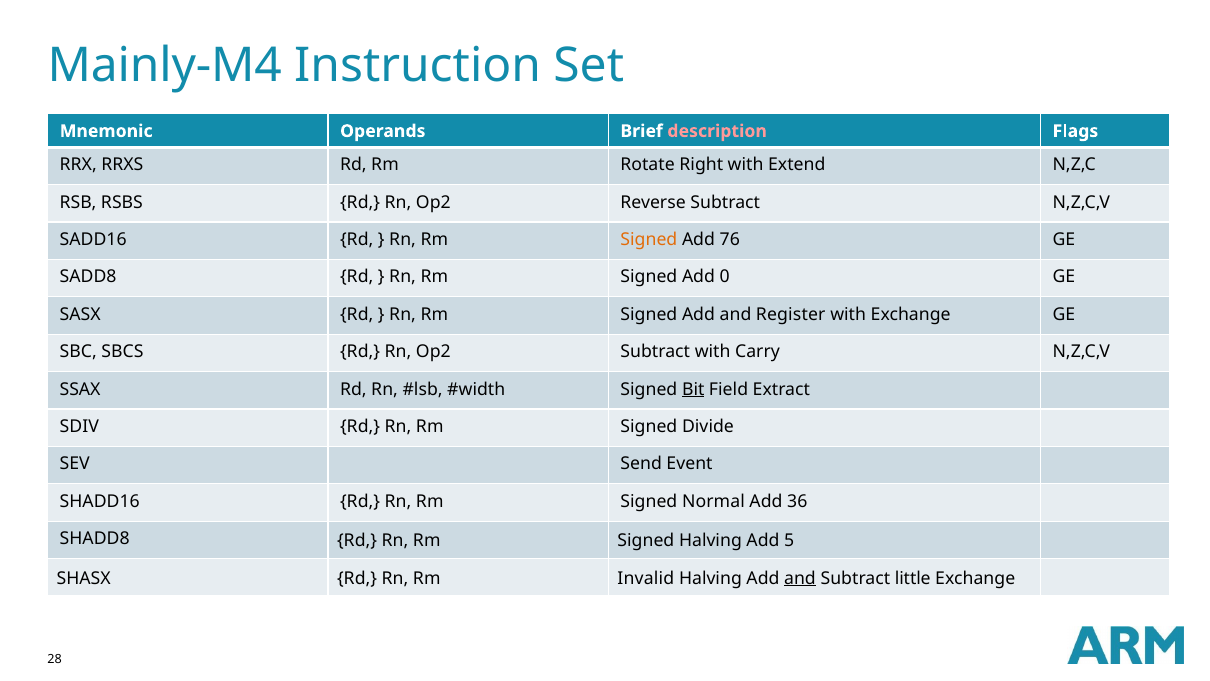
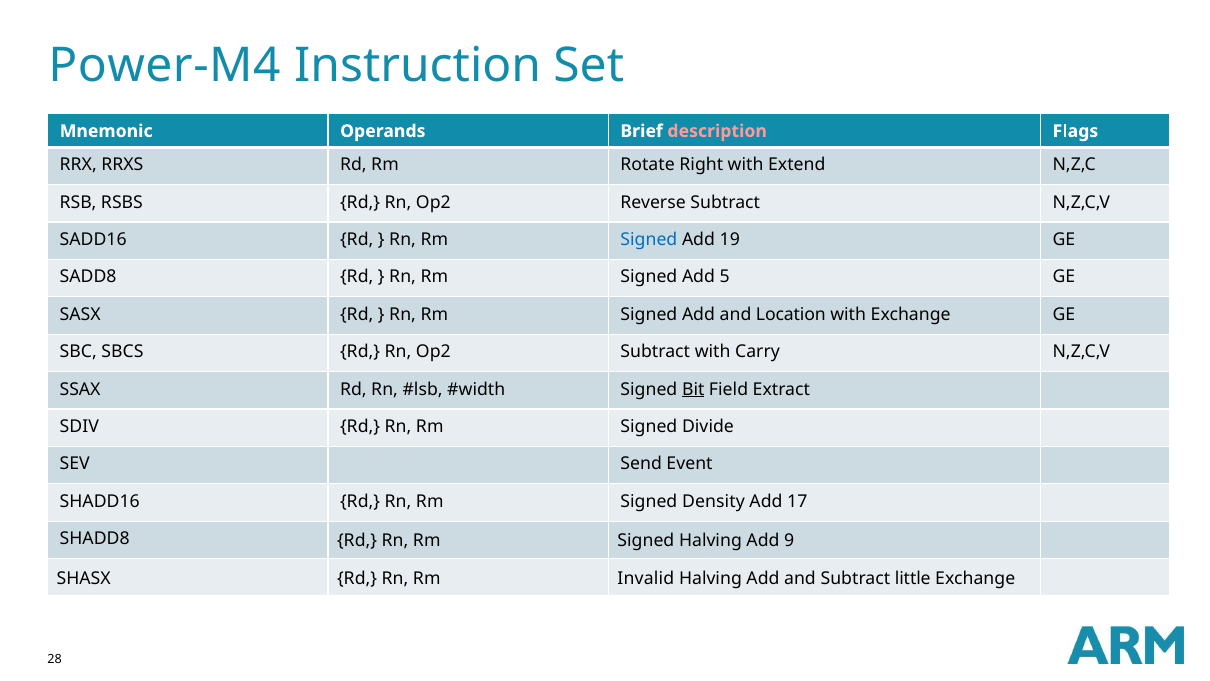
Mainly-M4: Mainly-M4 -> Power-M4 (164, 65)
Signed colour: orange -> blue (649, 240)
76: 76 -> 19 (730, 240)
0: 0 -> 5 (725, 277)
Register: Register -> Location (791, 314)
Normal: Normal -> Density (713, 501)
36: 36 -> 17 (797, 501)
5: 5 -> 9 (789, 541)
and underline: present -> none (800, 578)
